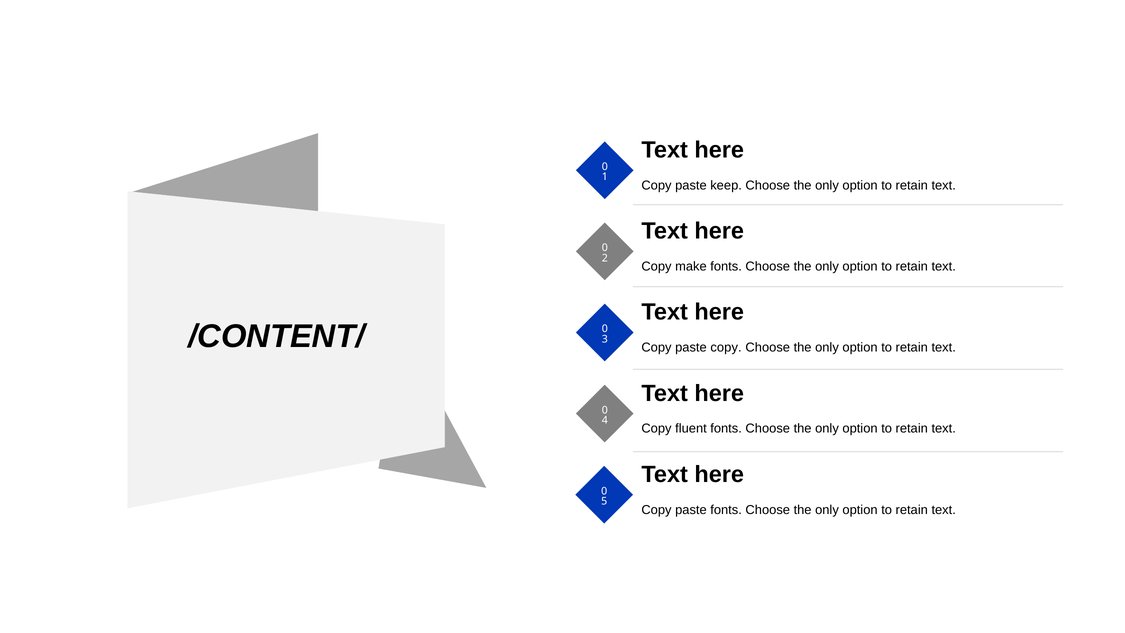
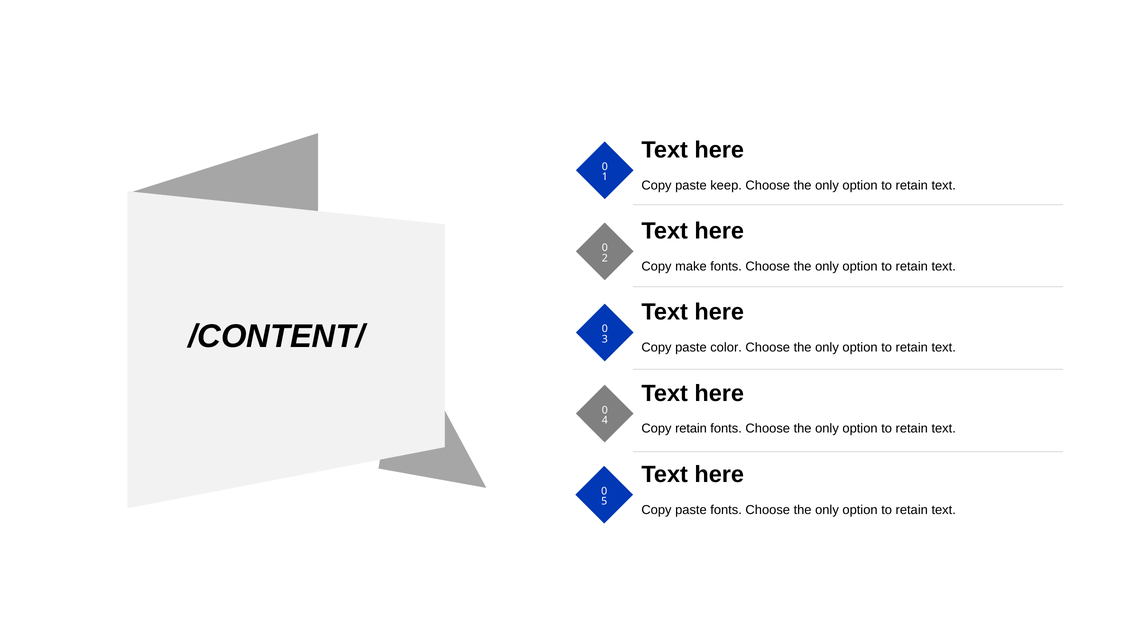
paste copy: copy -> color (726, 347)
Copy fluent: fluent -> retain (691, 429)
